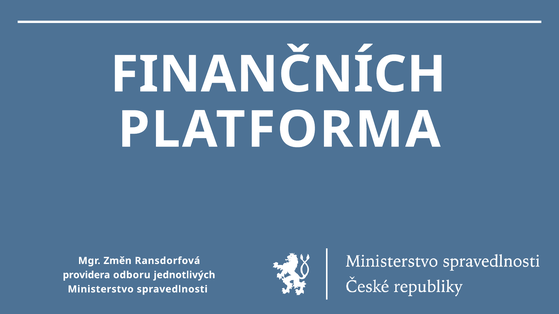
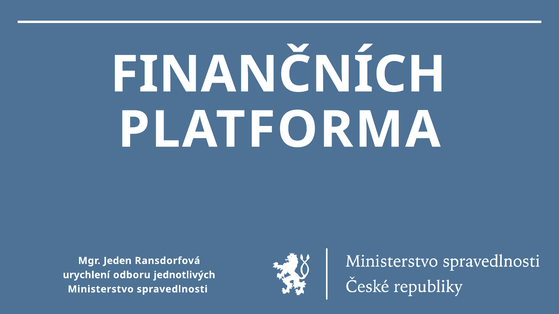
Změn: Změn -> Jeden (118, 261)
providera: providera -> urychlení (86, 275)
